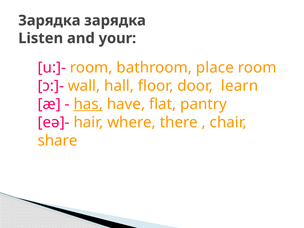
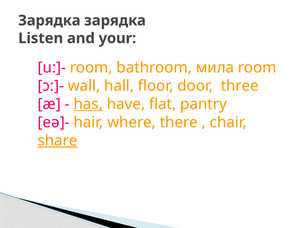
place: place -> мила (215, 68)
learn: learn -> three (240, 86)
share underline: none -> present (58, 141)
